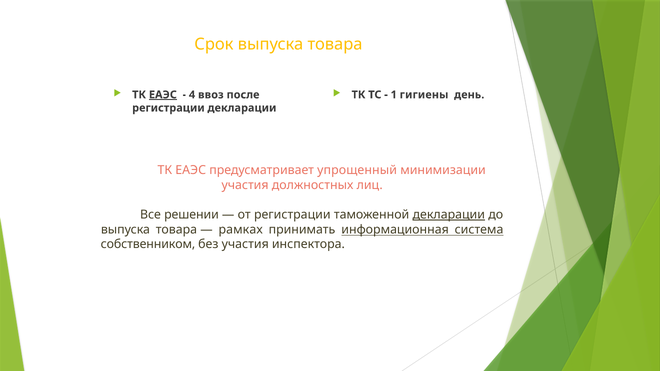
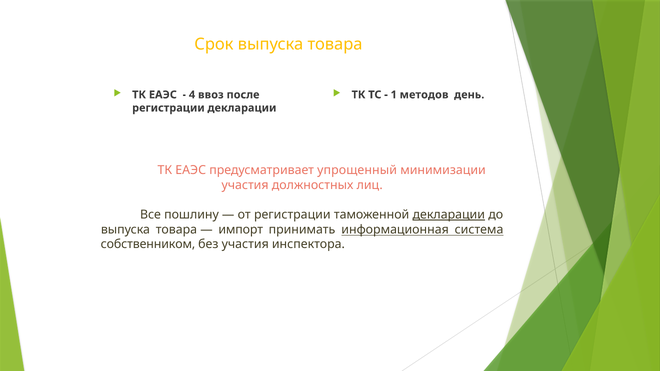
ЕАЭС underline: present -> none (163, 95)
гигиены: гигиены -> методов (424, 95)
решении: решении -> пошлину (191, 215)
рамках: рамках -> импорт (241, 230)
